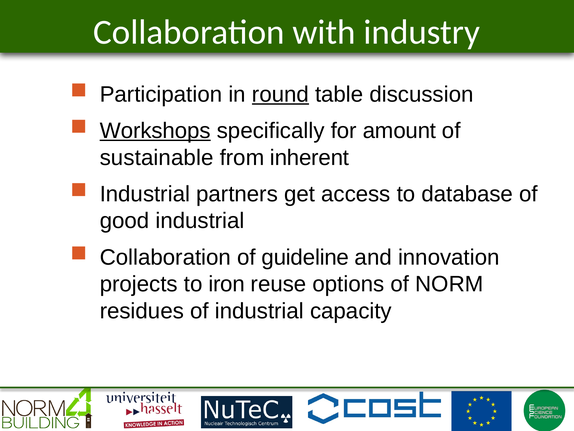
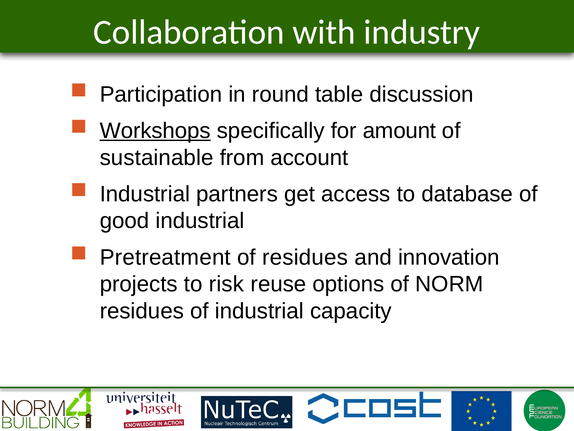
round underline: present -> none (280, 94)
inherent: inherent -> account (309, 157)
Collaboration: Collaboration -> Pretreatment (165, 257)
of guideline: guideline -> residues (305, 257)
iron: iron -> risk (226, 284)
